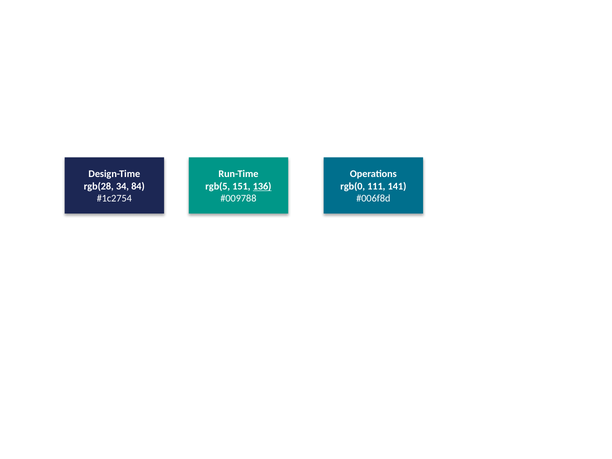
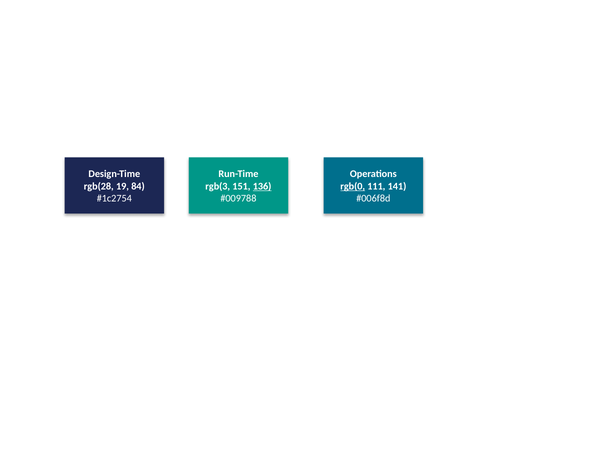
34: 34 -> 19 (122, 186)
rgb(5: rgb(5 -> rgb(3 (218, 186)
rgb(0 underline: none -> present (353, 186)
